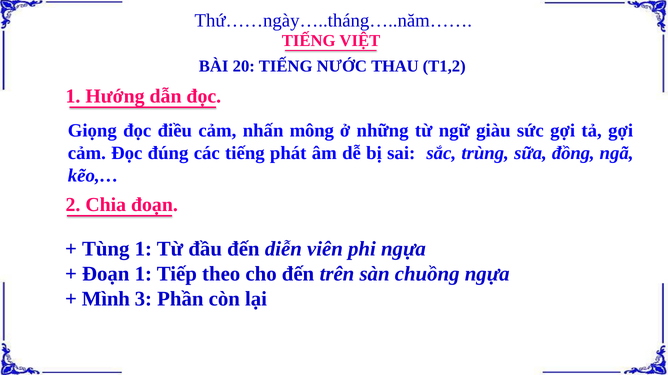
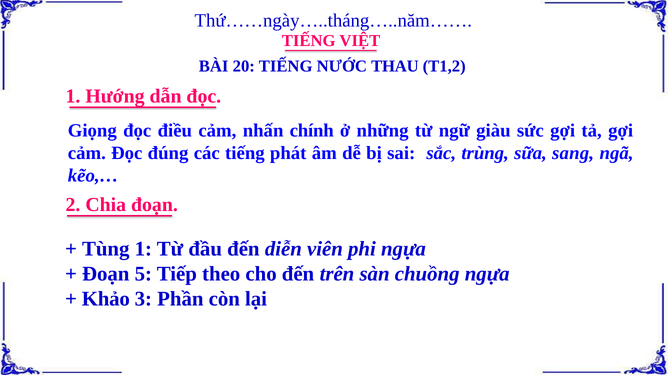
mông: mông -> chính (312, 130)
đồng: đồng -> sang (573, 153)
Đoạn 1: 1 -> 5 (143, 274)
Mình: Mình -> Khảo (106, 299)
